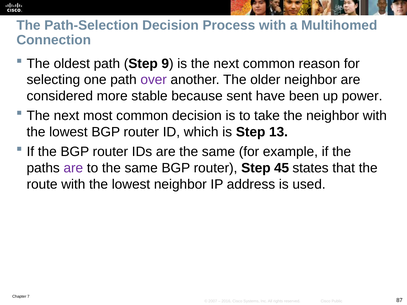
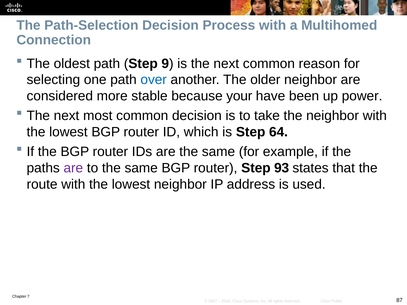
over colour: purple -> blue (154, 80)
sent: sent -> your (239, 96)
13: 13 -> 64 (278, 132)
45: 45 -> 93 (282, 168)
